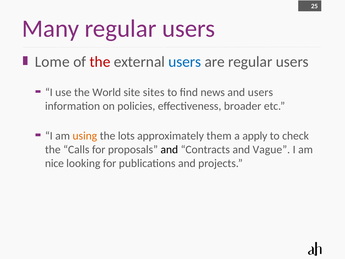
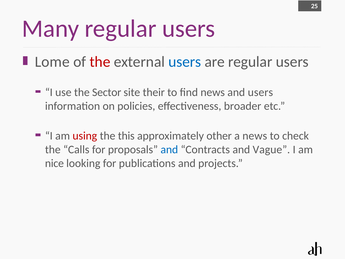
World: World -> Sector (107, 92)
sites: sites -> their (154, 92)
using colour: orange -> red (85, 136)
lots: lots -> this (126, 136)
them: them -> other (219, 136)
a apply: apply -> news (255, 136)
and colour: black -> blue (169, 149)
